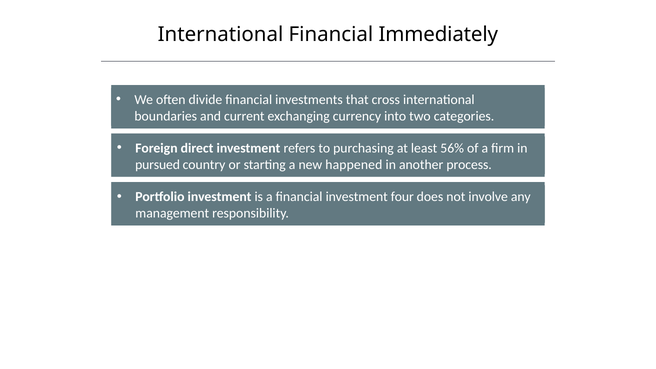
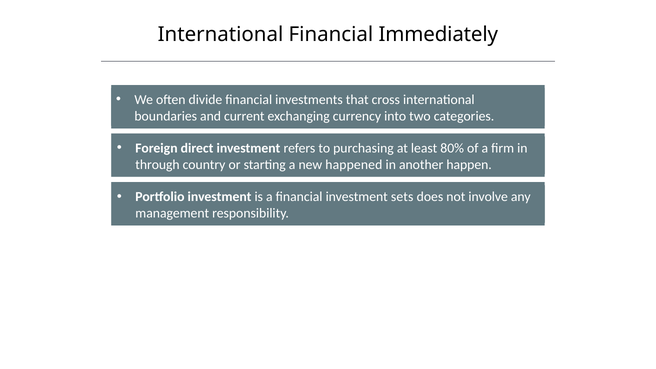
56%: 56% -> 80% (452, 148)
pursued: pursued -> through (157, 165)
process: process -> happen (469, 165)
four: four -> sets (402, 197)
